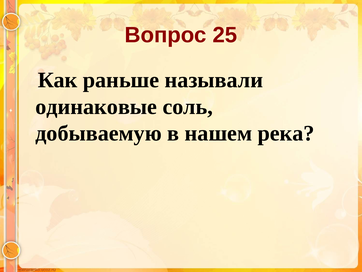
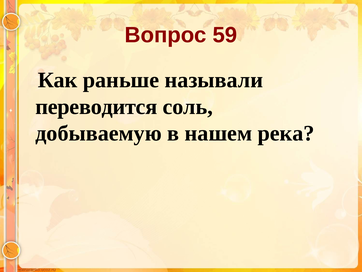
25: 25 -> 59 (225, 35)
одинаковые: одинаковые -> переводится (96, 107)
